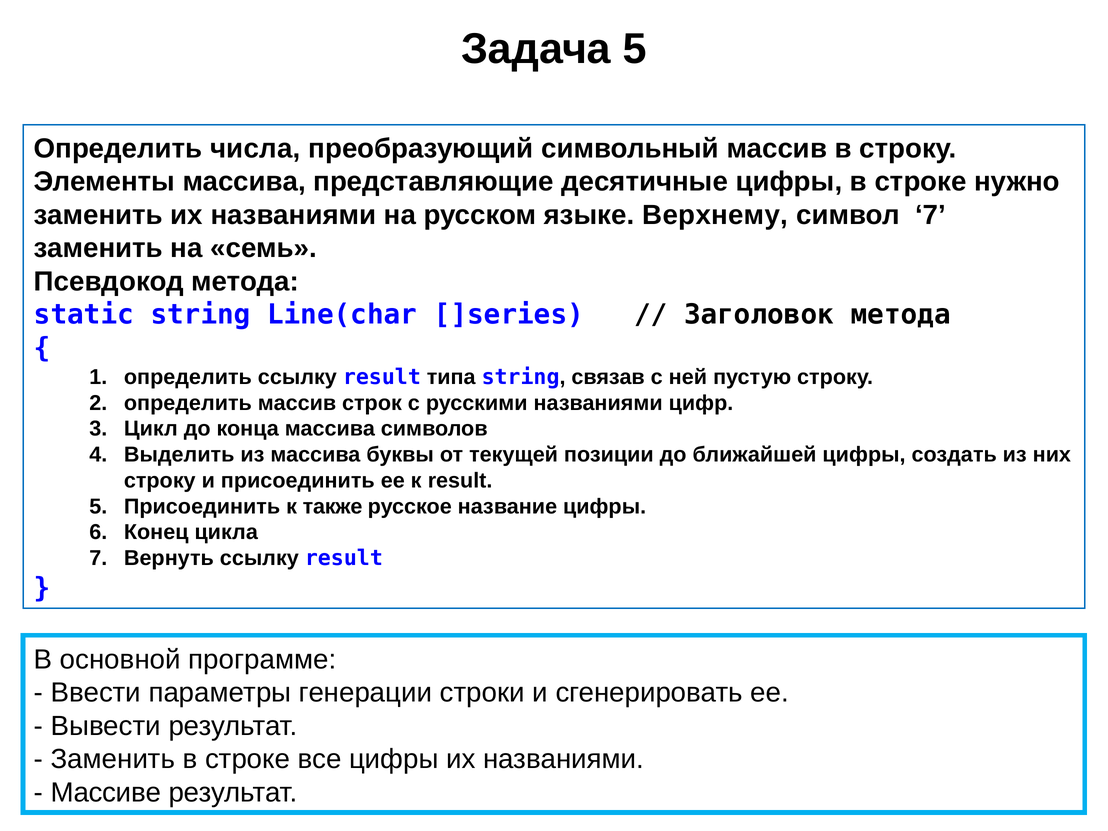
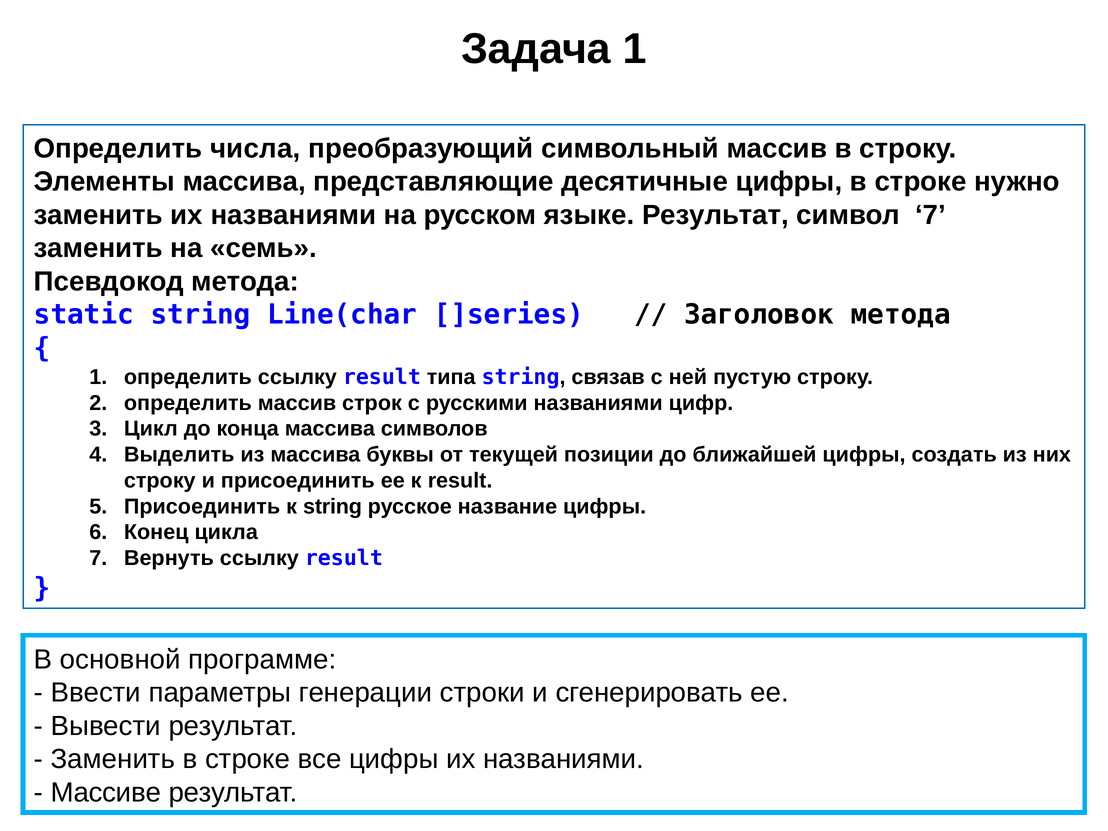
Задача 5: 5 -> 1 (635, 49)
языке Верхнему: Верхнему -> Результат (715, 215)
к также: также -> string (333, 506)
